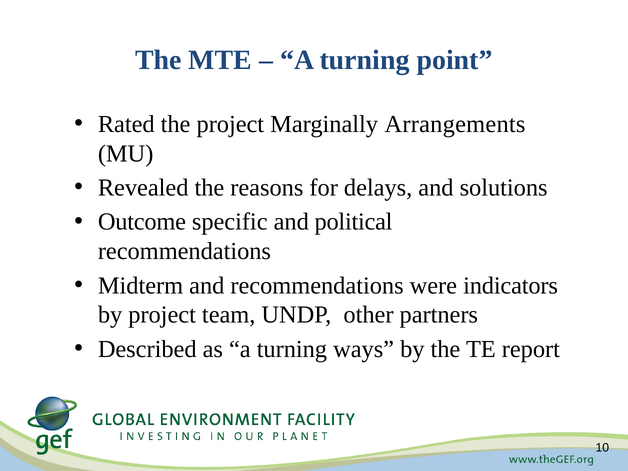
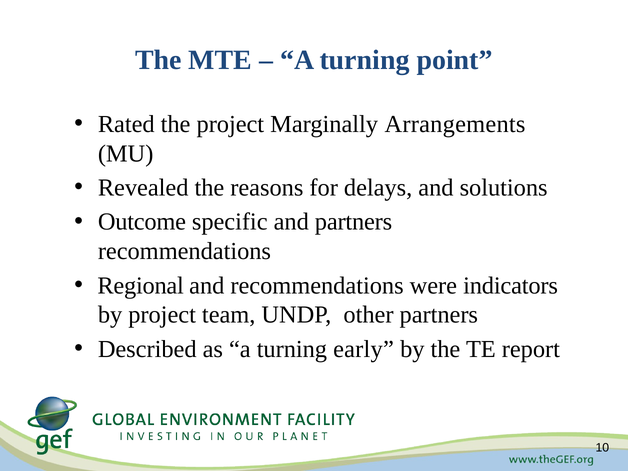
and political: political -> partners (354, 222)
Midterm: Midterm -> Regional (141, 285)
ways: ways -> early (363, 349)
